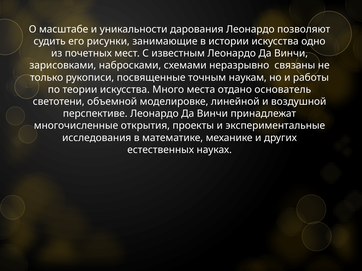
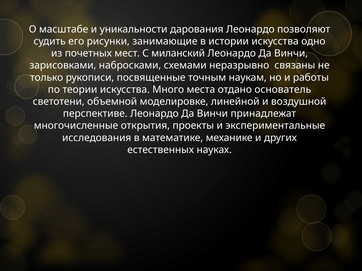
известным: известным -> миланский (178, 53)
